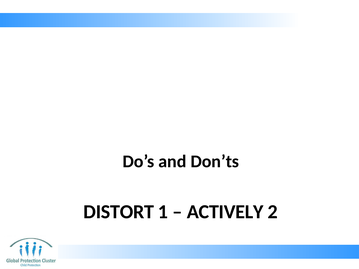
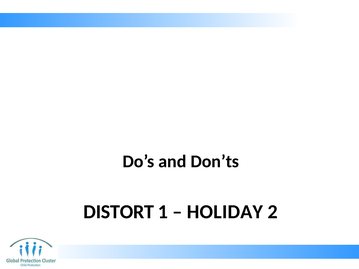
ACTIVELY: ACTIVELY -> HOLIDAY (225, 212)
